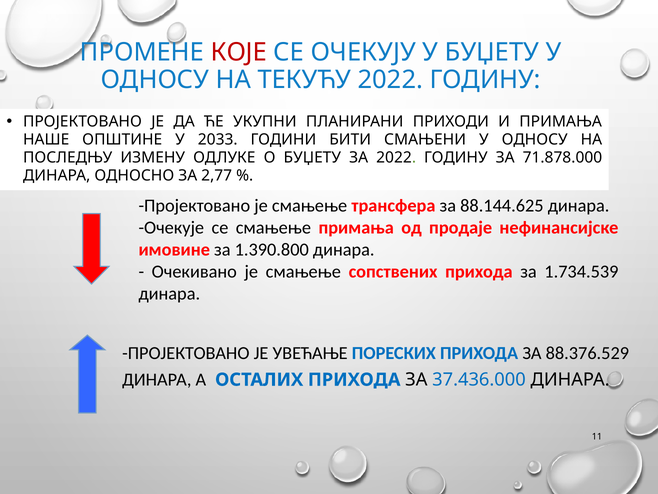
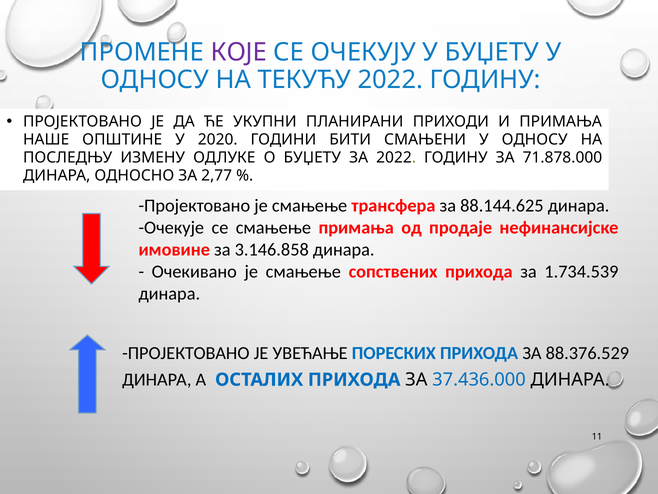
КОЈЕ colour: red -> purple (239, 52)
2033: 2033 -> 2020 (218, 140)
1.390.800: 1.390.800 -> 3.146.858 (272, 249)
